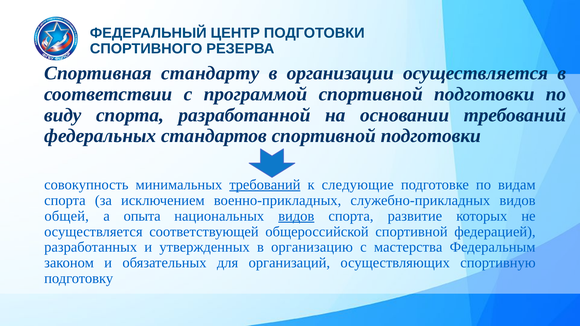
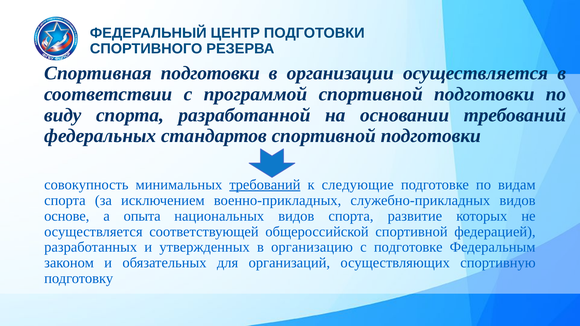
Спортивная стандарту: стандарту -> подготовки (210, 73)
общей: общей -> основе (67, 216)
видов underline: present -> none (296, 216)
с мастерства: мастерства -> подготовке (408, 247)
